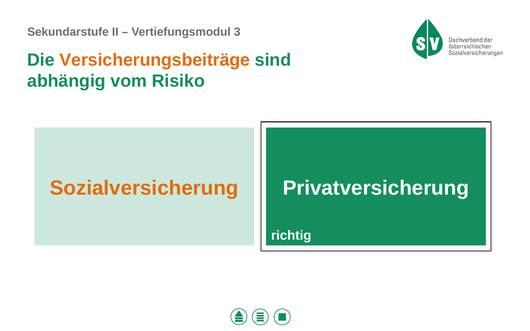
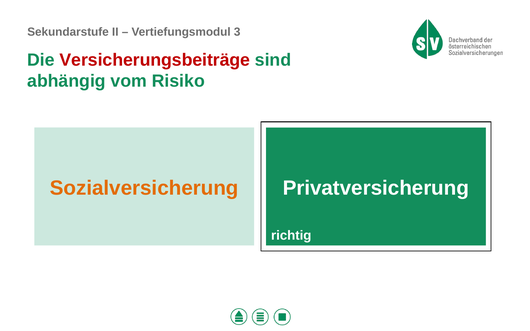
Versicherungsbeiträge colour: orange -> red (155, 60)
